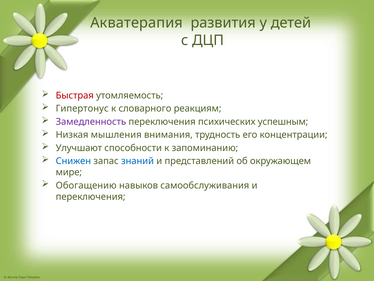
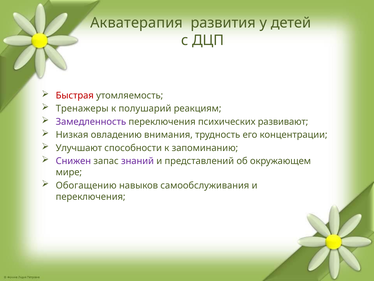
Гипертонус: Гипертонус -> Тренажеры (82, 108)
словарного: словарного -> полушарий (145, 108)
успешным: успешным -> развивают (283, 122)
мышления: мышления -> овладению (116, 135)
Снижен colour: blue -> purple (73, 161)
знаний colour: blue -> purple (137, 161)
